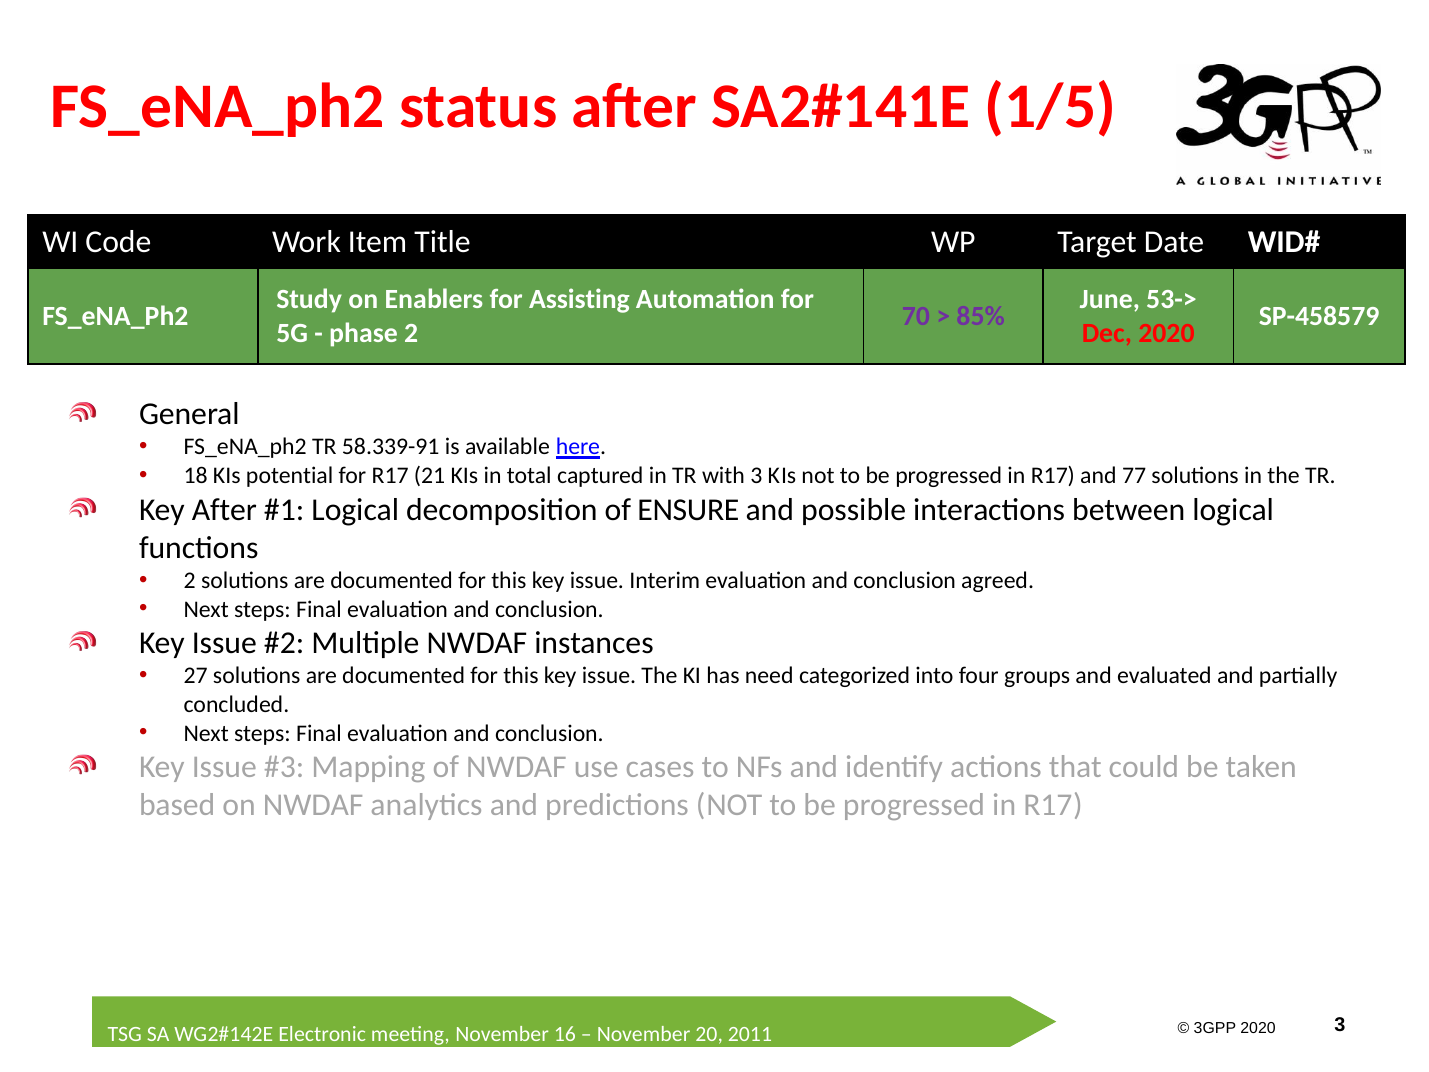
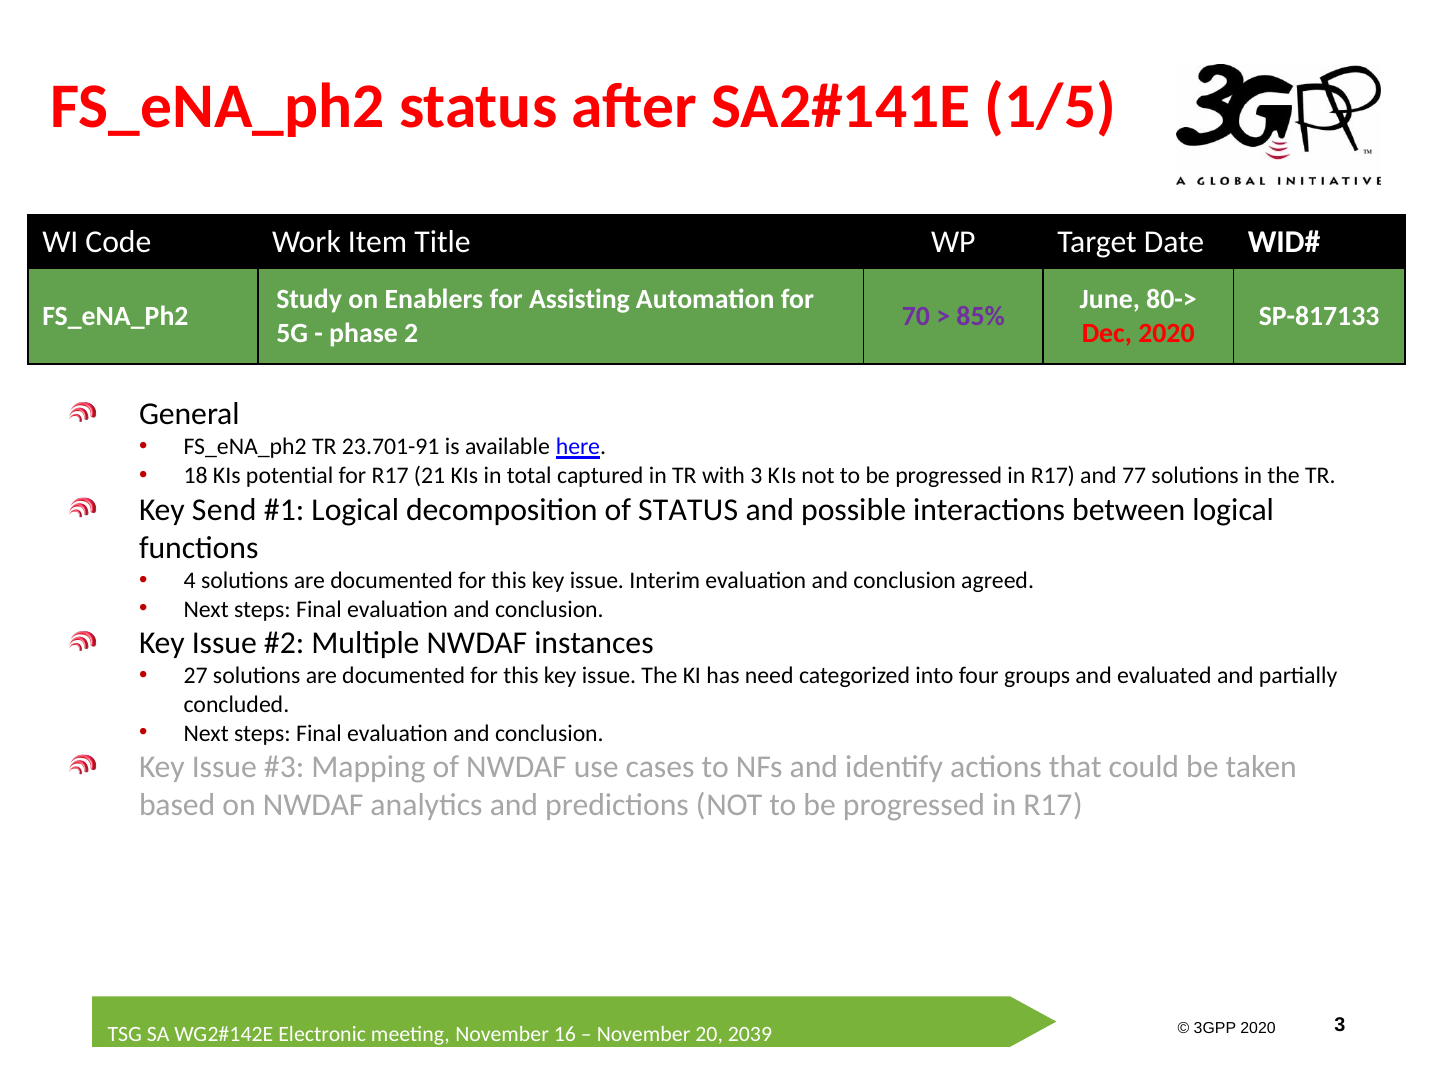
53->: 53-> -> 80-> (1171, 300)
SP-458579: SP-458579 -> SP-817133 (1319, 317)
58.339-91: 58.339-91 -> 23.701-91 (391, 447)
Key After: After -> Send (224, 510)
of ENSURE: ENSURE -> STATUS (688, 510)
2: 2 -> 4 (190, 581)
2011: 2011 -> 2039 (750, 1034)
